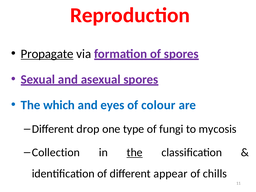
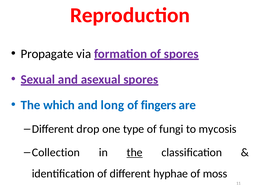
Propagate underline: present -> none (47, 54)
eyes: eyes -> long (112, 105)
colour: colour -> fingers (159, 105)
appear: appear -> hyphae (171, 174)
chills: chills -> moss (215, 174)
